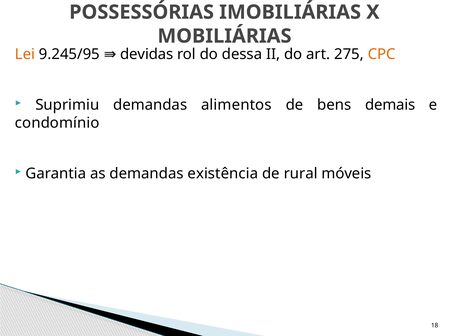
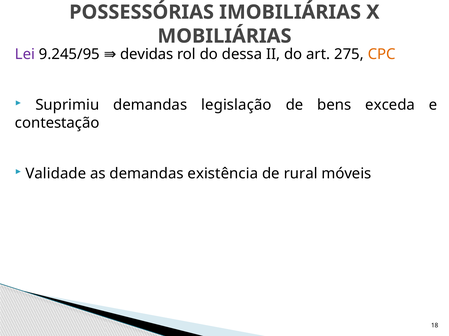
Lei colour: orange -> purple (25, 54)
alimentos: alimentos -> legislação (236, 105)
demais: demais -> exceda (390, 105)
condomínio: condomínio -> contestação (57, 123)
Garantia: Garantia -> Validade (56, 174)
